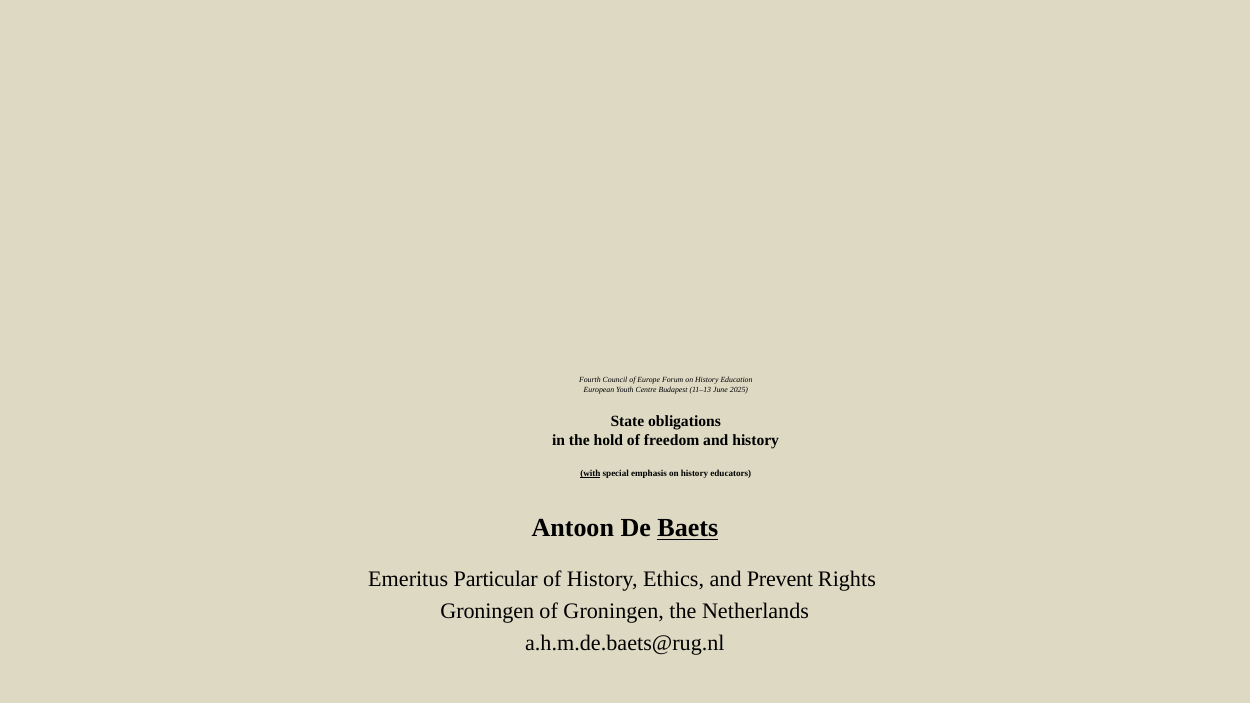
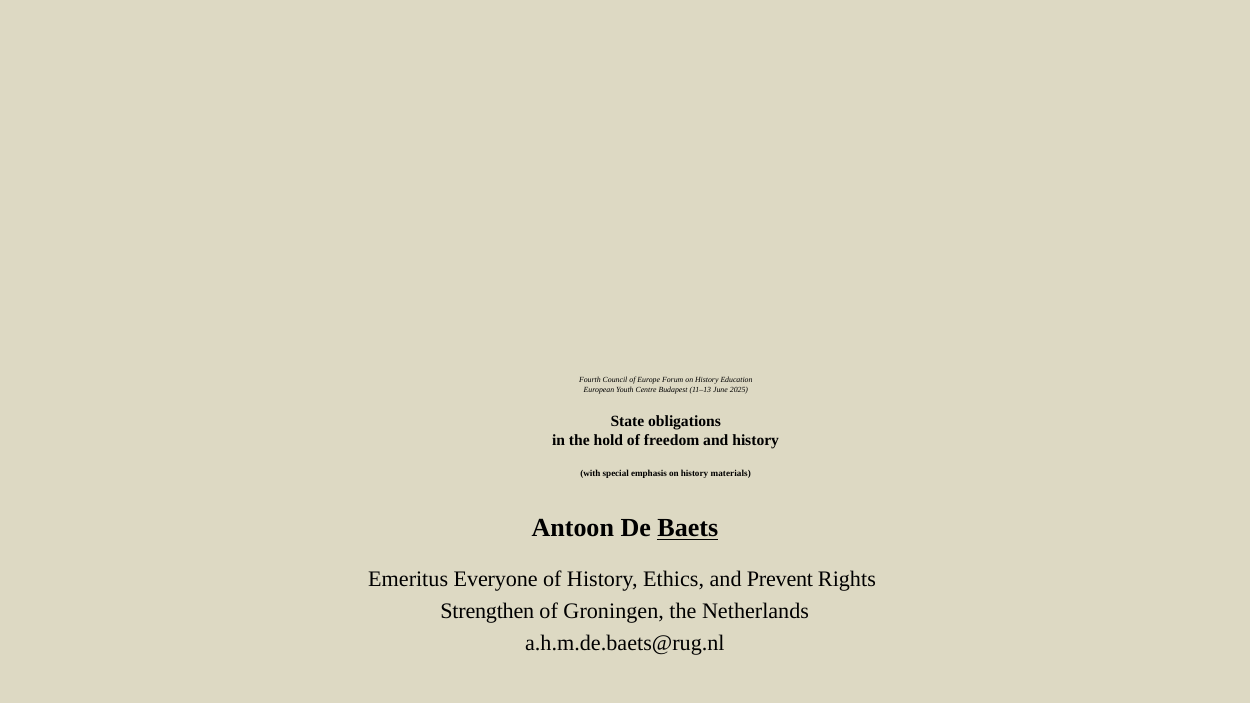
with underline: present -> none (590, 473)
educators: educators -> materials (731, 473)
Particular: Particular -> Everyone (496, 579)
Groningen: Groningen -> Strengthen (487, 611)
